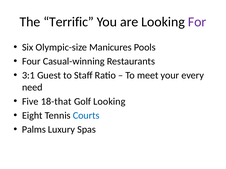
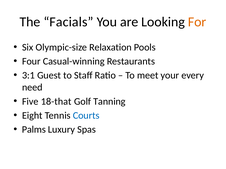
Terrific: Terrific -> Facials (68, 22)
For colour: purple -> orange (197, 22)
Manicures: Manicures -> Relaxation (110, 47)
Golf Looking: Looking -> Tanning (109, 102)
